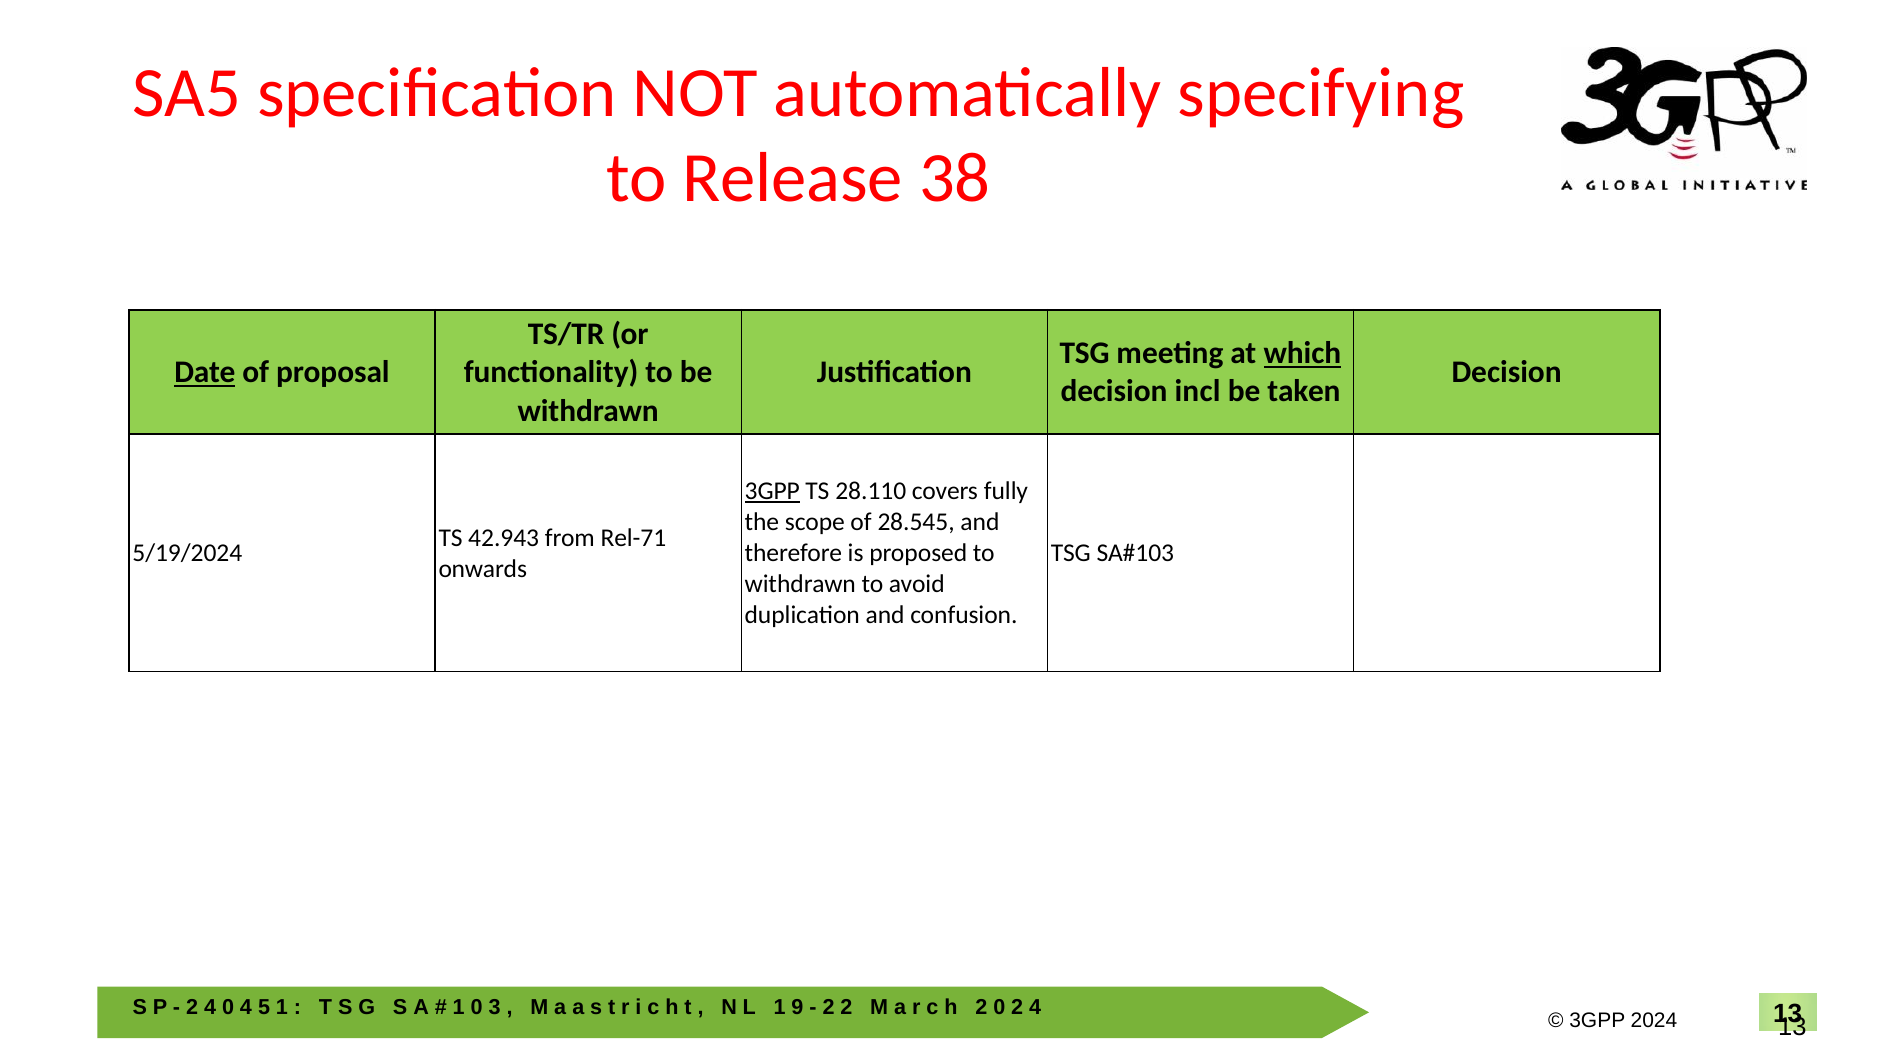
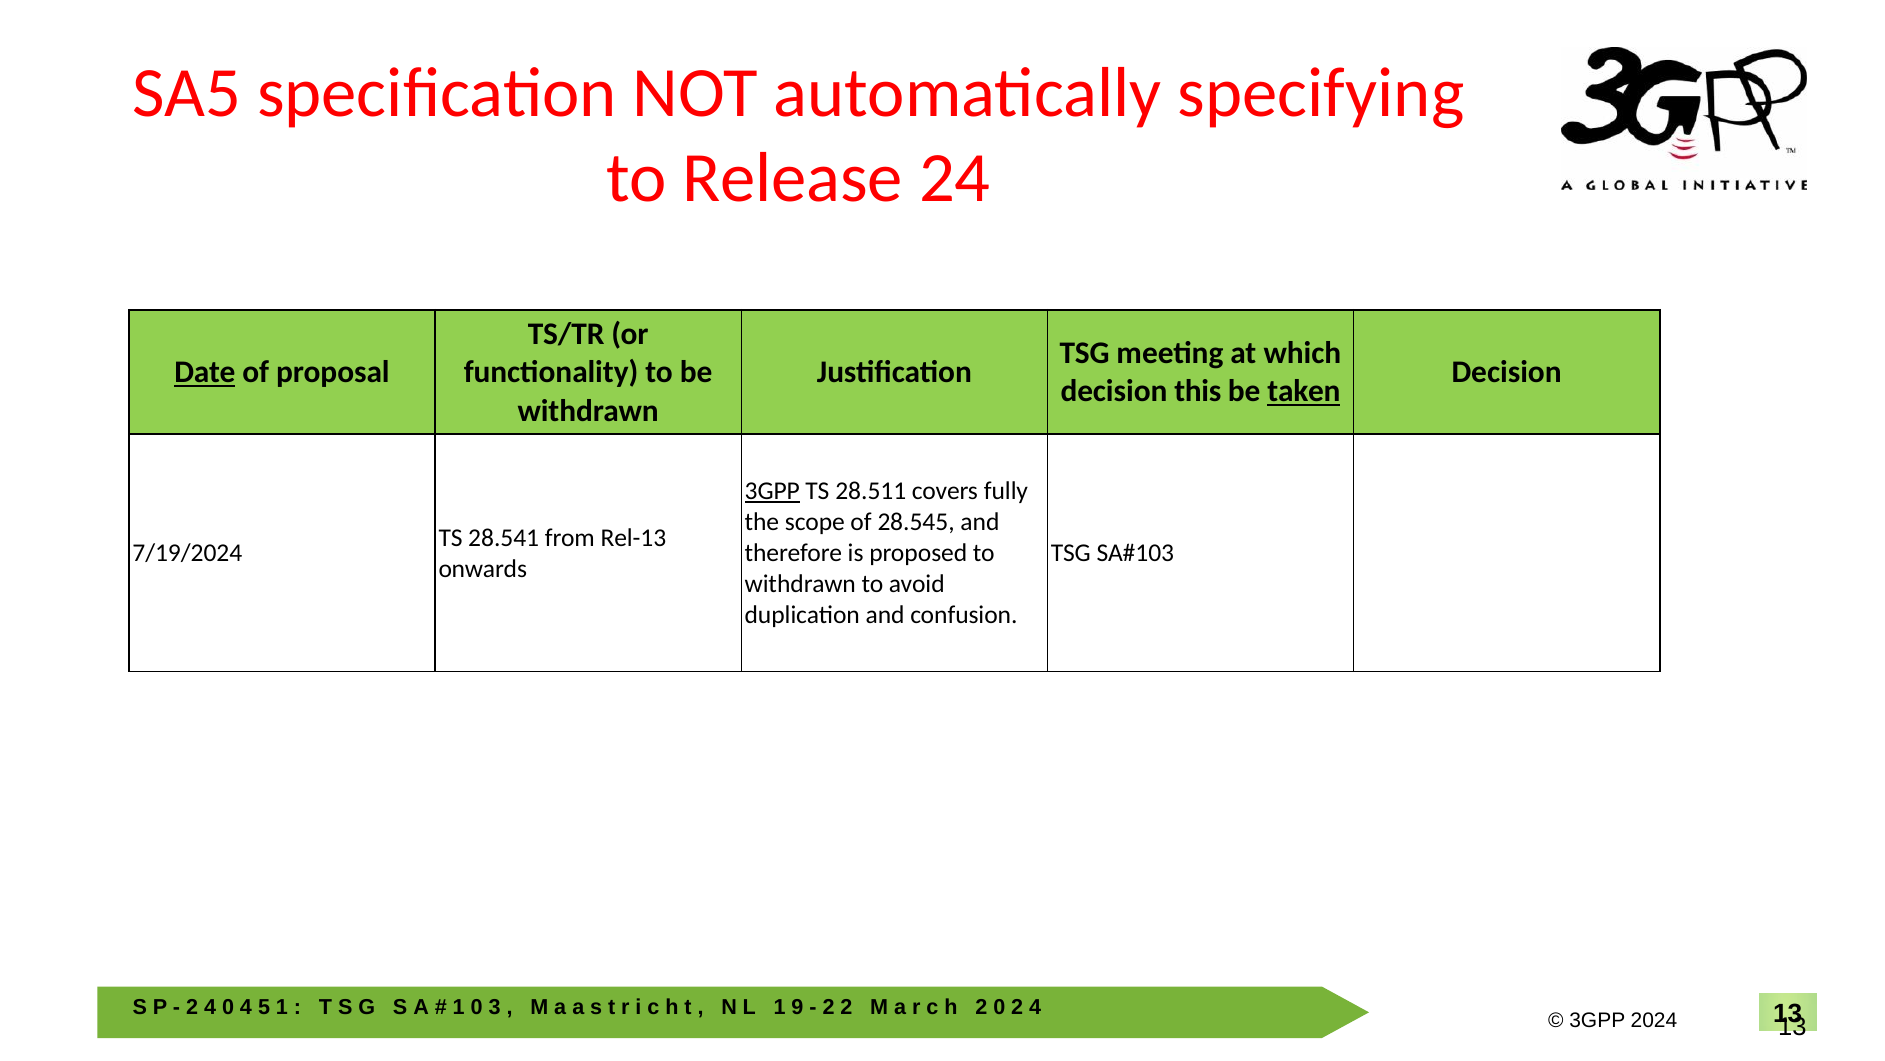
38: 38 -> 24 (955, 178)
which underline: present -> none (1302, 353)
incl: incl -> this (1198, 391)
taken underline: none -> present (1304, 391)
28.110: 28.110 -> 28.511 (871, 491)
42.943: 42.943 -> 28.541 (504, 537)
Rel-71: Rel-71 -> Rel-13 (633, 537)
5/19/2024: 5/19/2024 -> 7/19/2024 (187, 553)
